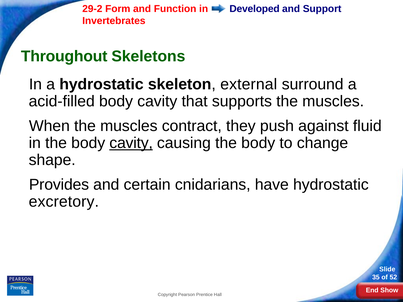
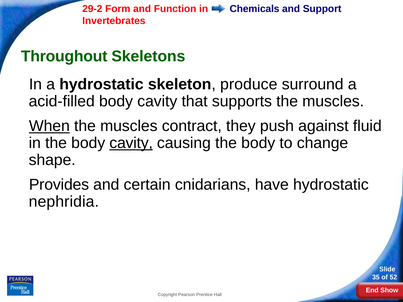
Developed: Developed -> Chemicals (255, 9)
external: external -> produce (249, 85)
When underline: none -> present (49, 126)
excretory: excretory -> nephridia (64, 202)
